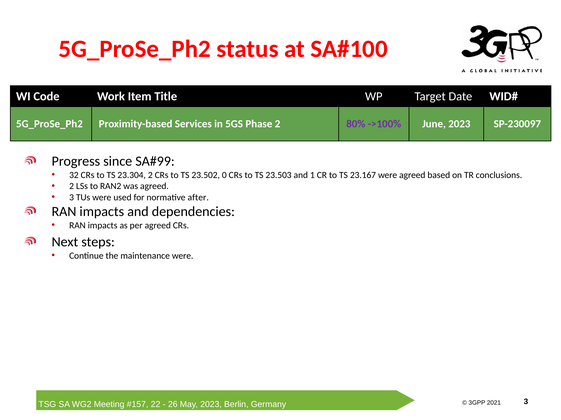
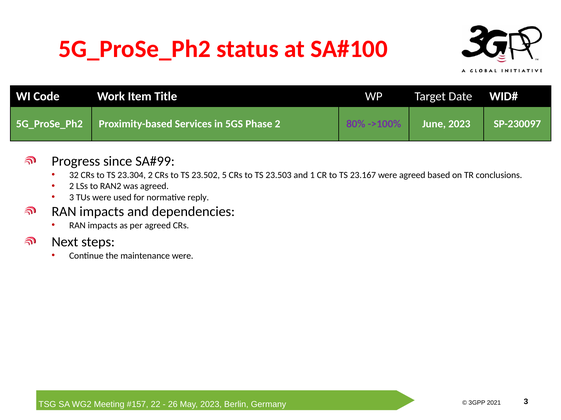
0: 0 -> 5 (224, 175)
after: after -> reply (198, 198)
